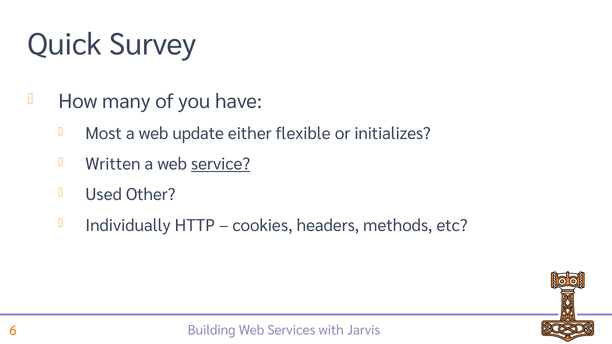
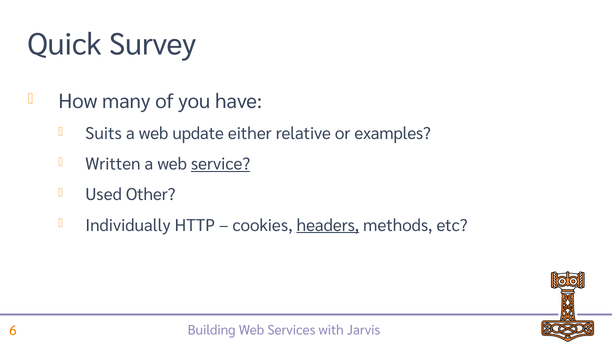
Most: Most -> Suits (104, 134)
flexible: flexible -> relative (303, 134)
initializes: initializes -> examples (393, 134)
headers underline: none -> present (328, 226)
